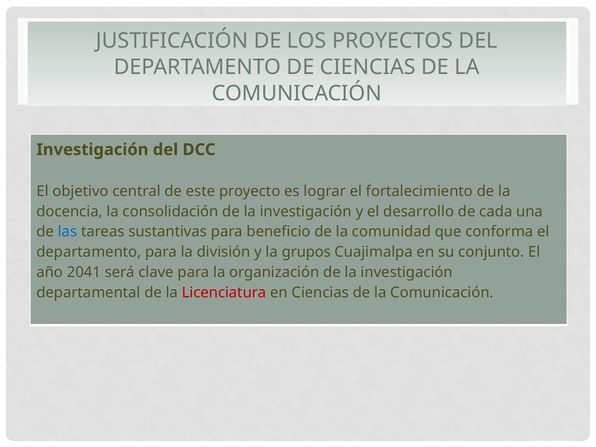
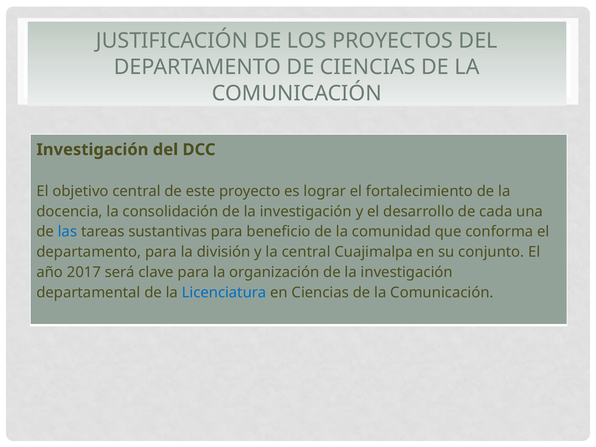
la grupos: grupos -> central (306, 252)
2041: 2041 -> 2017 (84, 272)
Licenciatura colour: red -> blue (224, 293)
